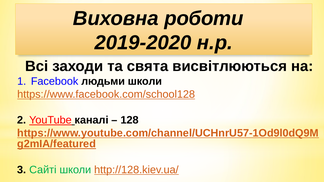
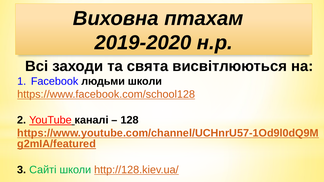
роботи: роботи -> птахам (204, 18)
